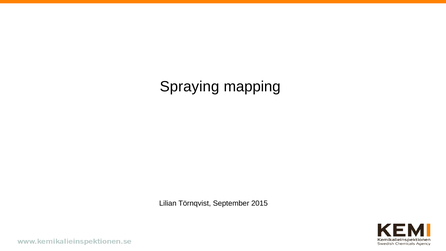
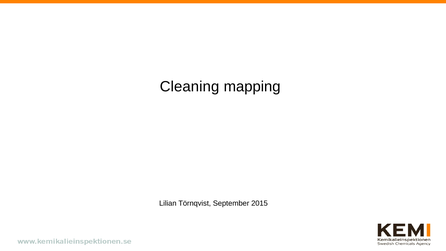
Spraying: Spraying -> Cleaning (190, 86)
